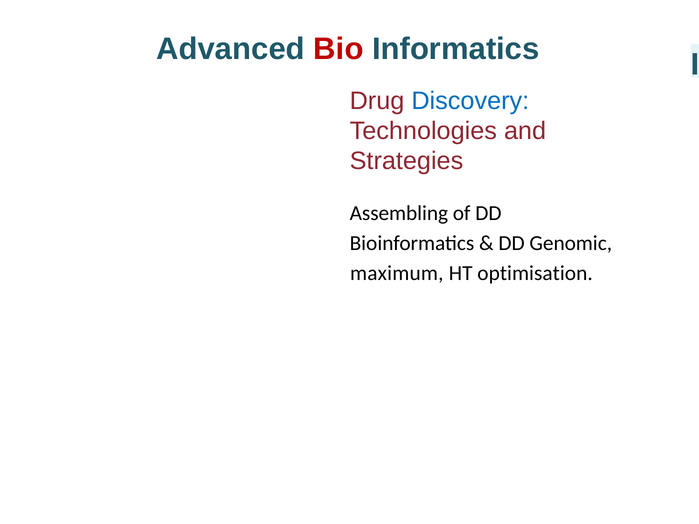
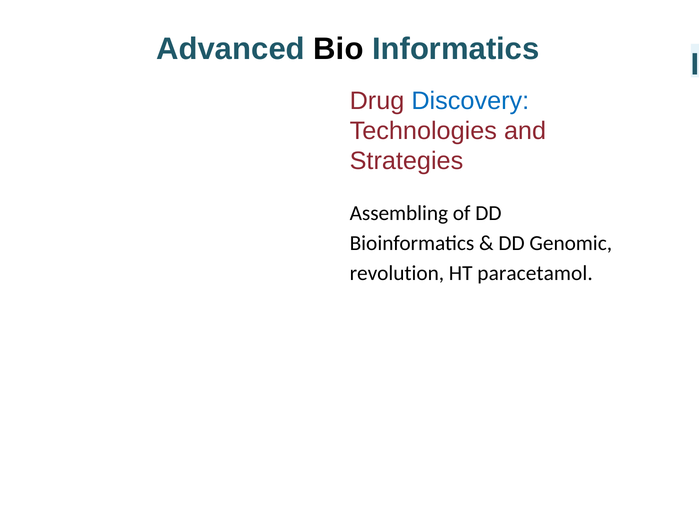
Bio colour: red -> black (338, 49)
maximum: maximum -> revolution (397, 273)
optimisation: optimisation -> paracetamol (535, 273)
